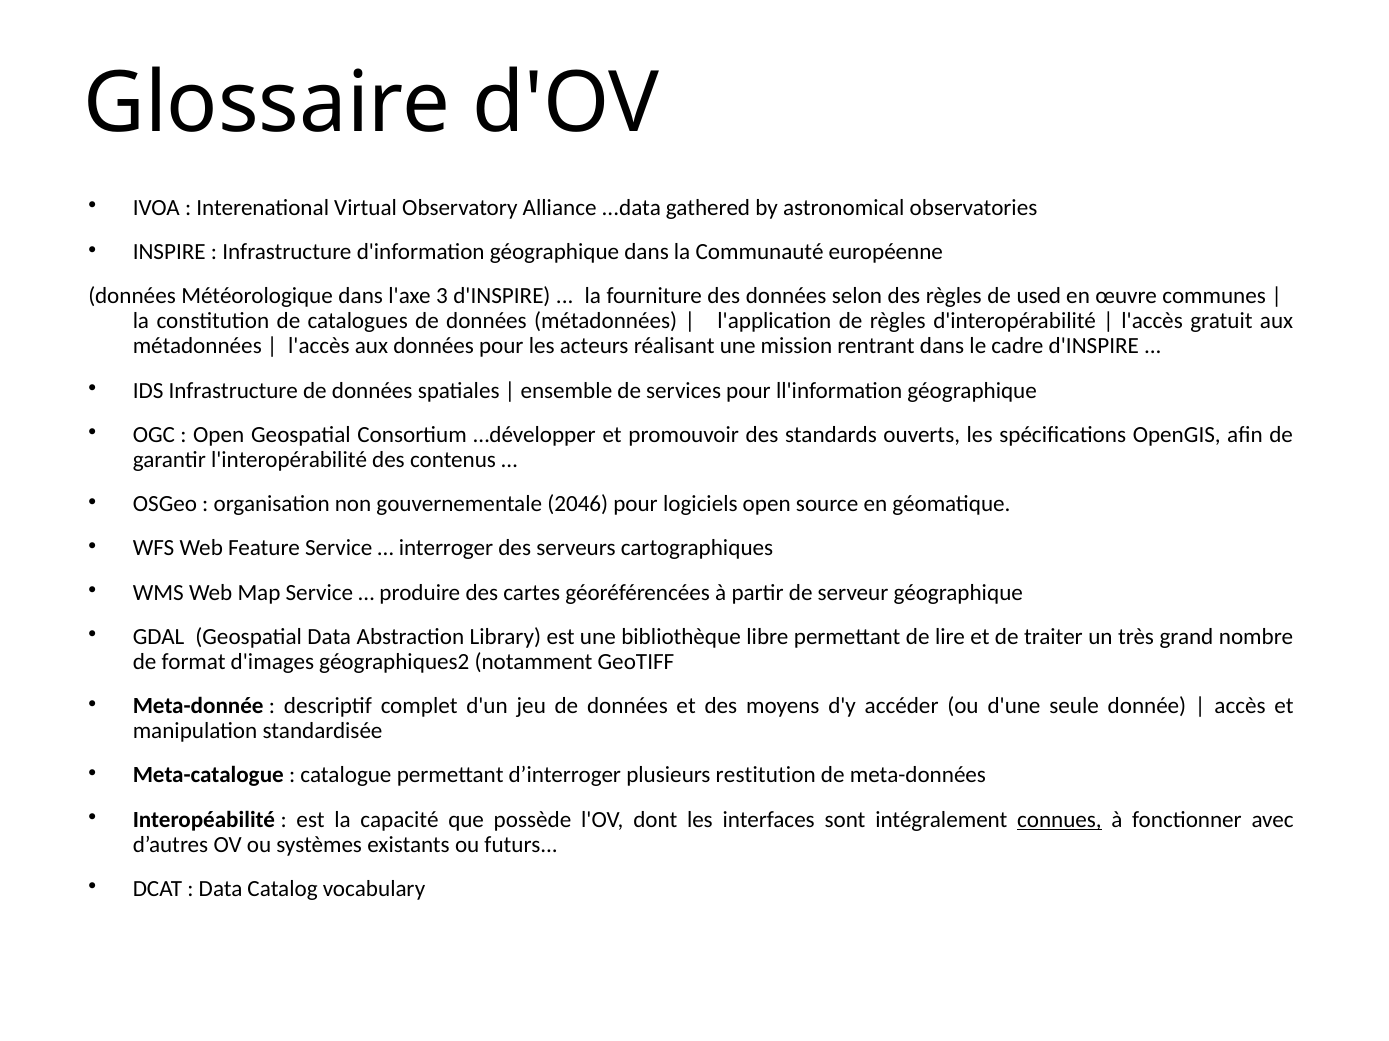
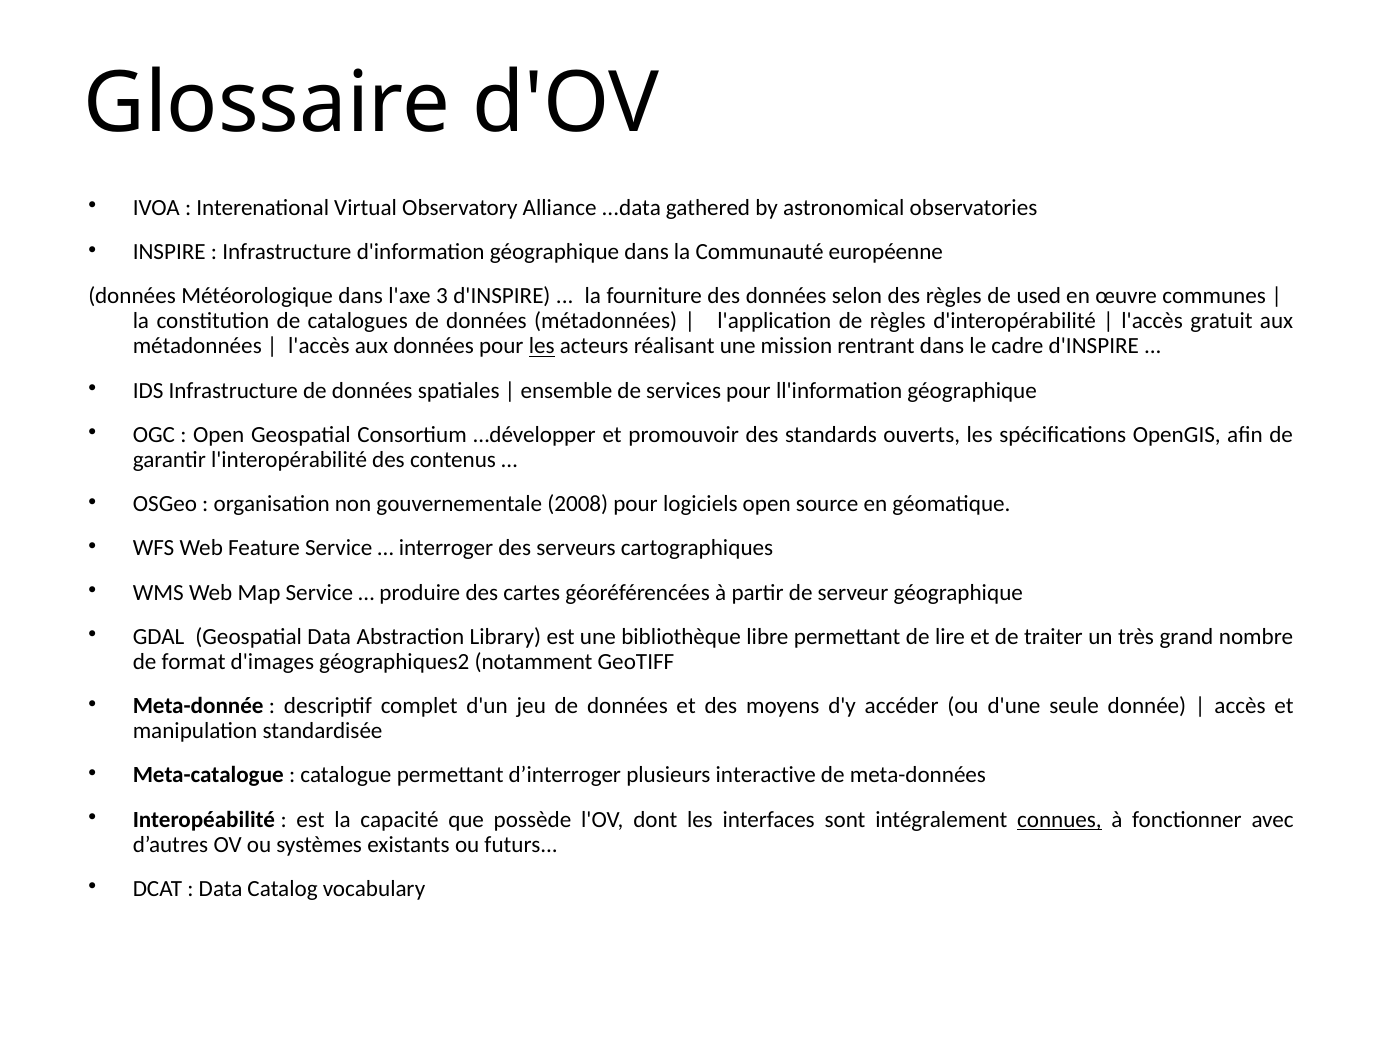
les underline: none -> present (542, 347)
2046: 2046 -> 2008 (578, 504)
restitution: restitution -> interactive (766, 776)
